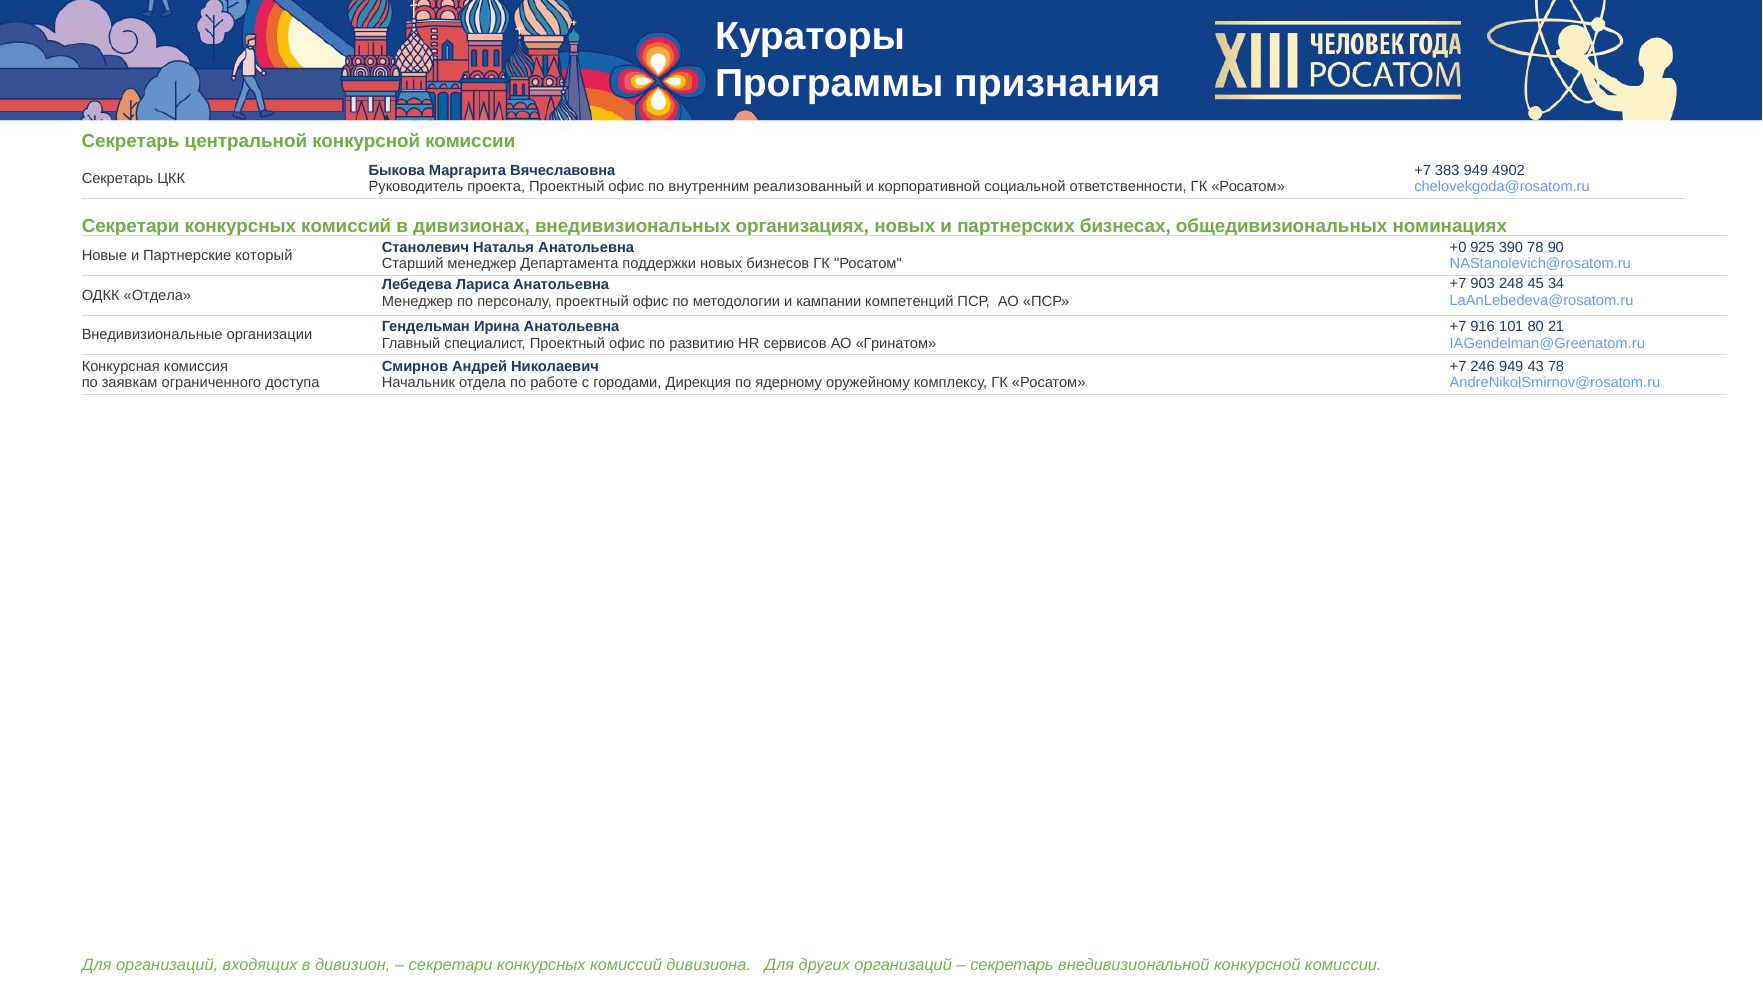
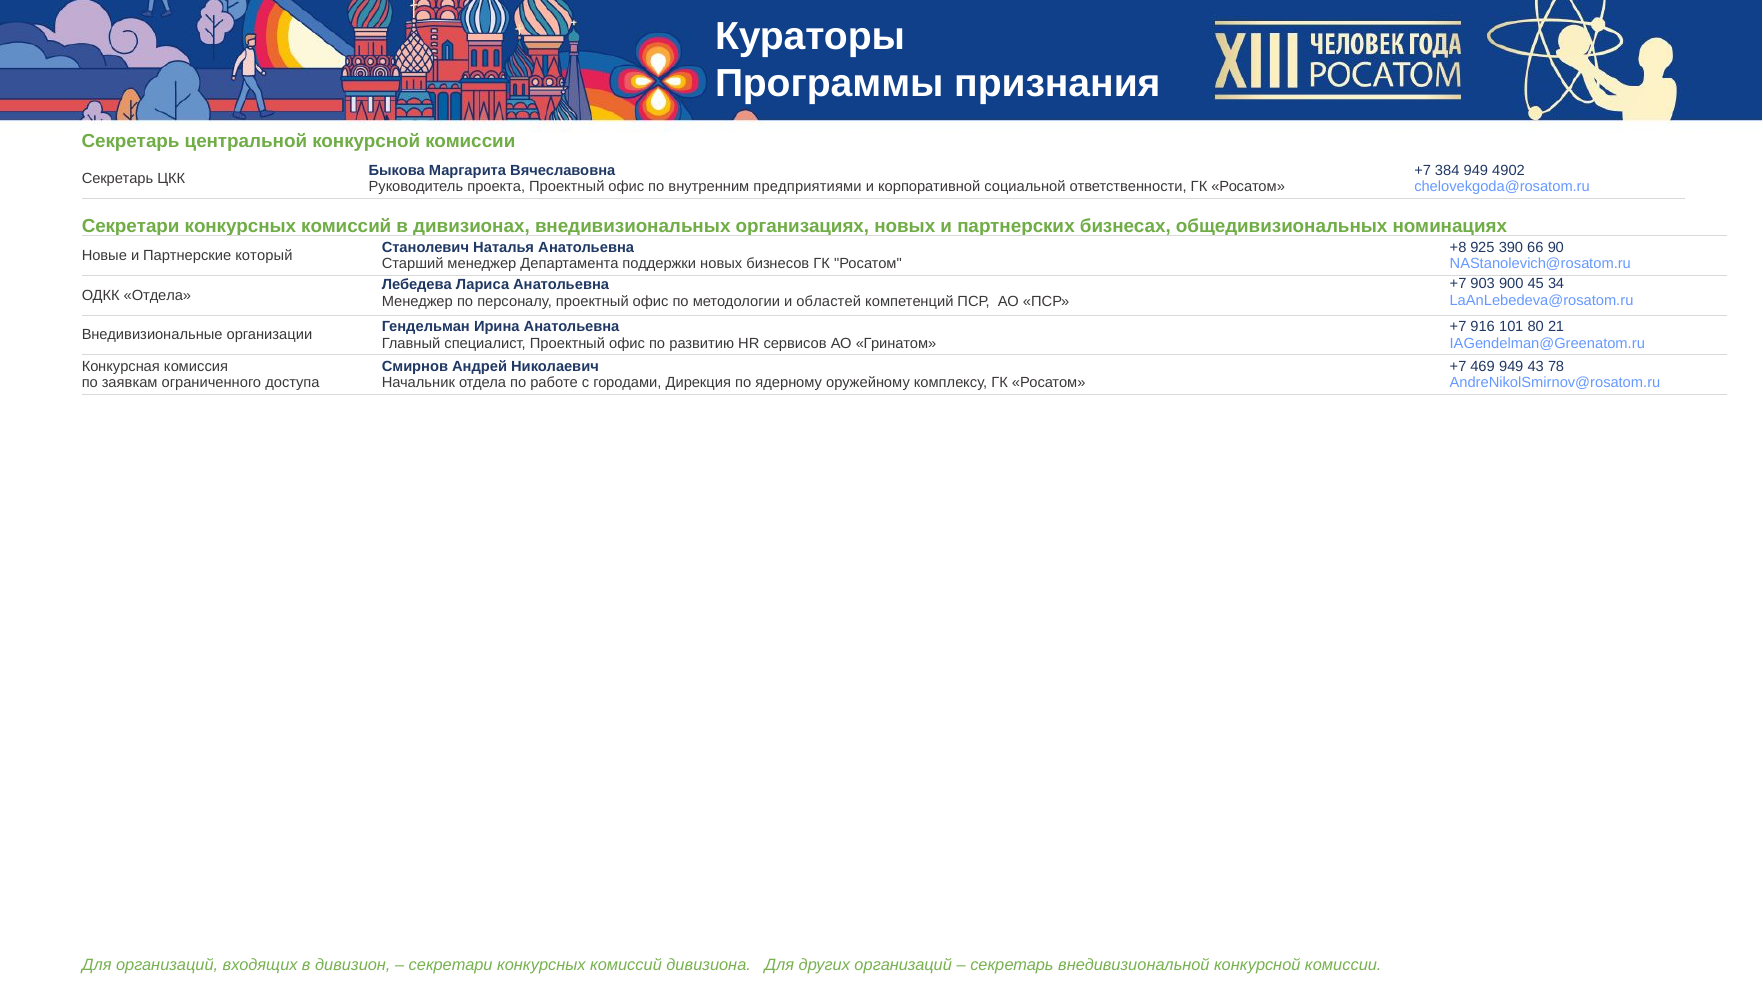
383: 383 -> 384 (1447, 170)
реализованный: реализованный -> предприятиями (808, 187)
+0: +0 -> +8 (1458, 248)
390 78: 78 -> 66 (1535, 248)
248: 248 -> 900 (1511, 284)
кампании: кампании -> областей (829, 301)
246: 246 -> 469 (1483, 366)
